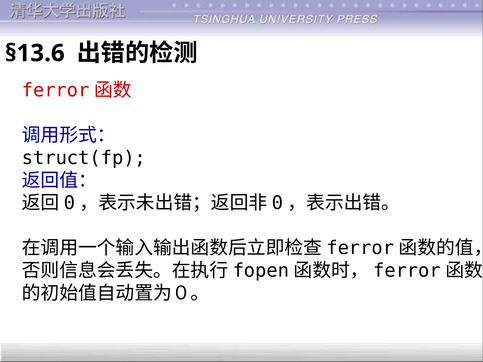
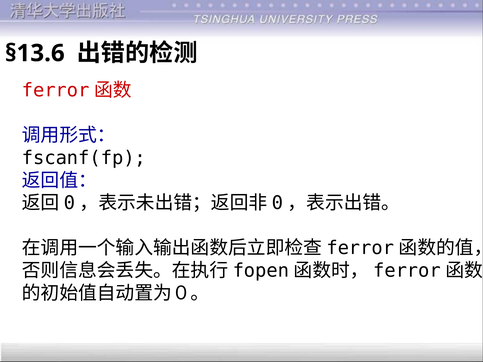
struct(fp: struct(fp -> fscanf(fp (84, 158)
